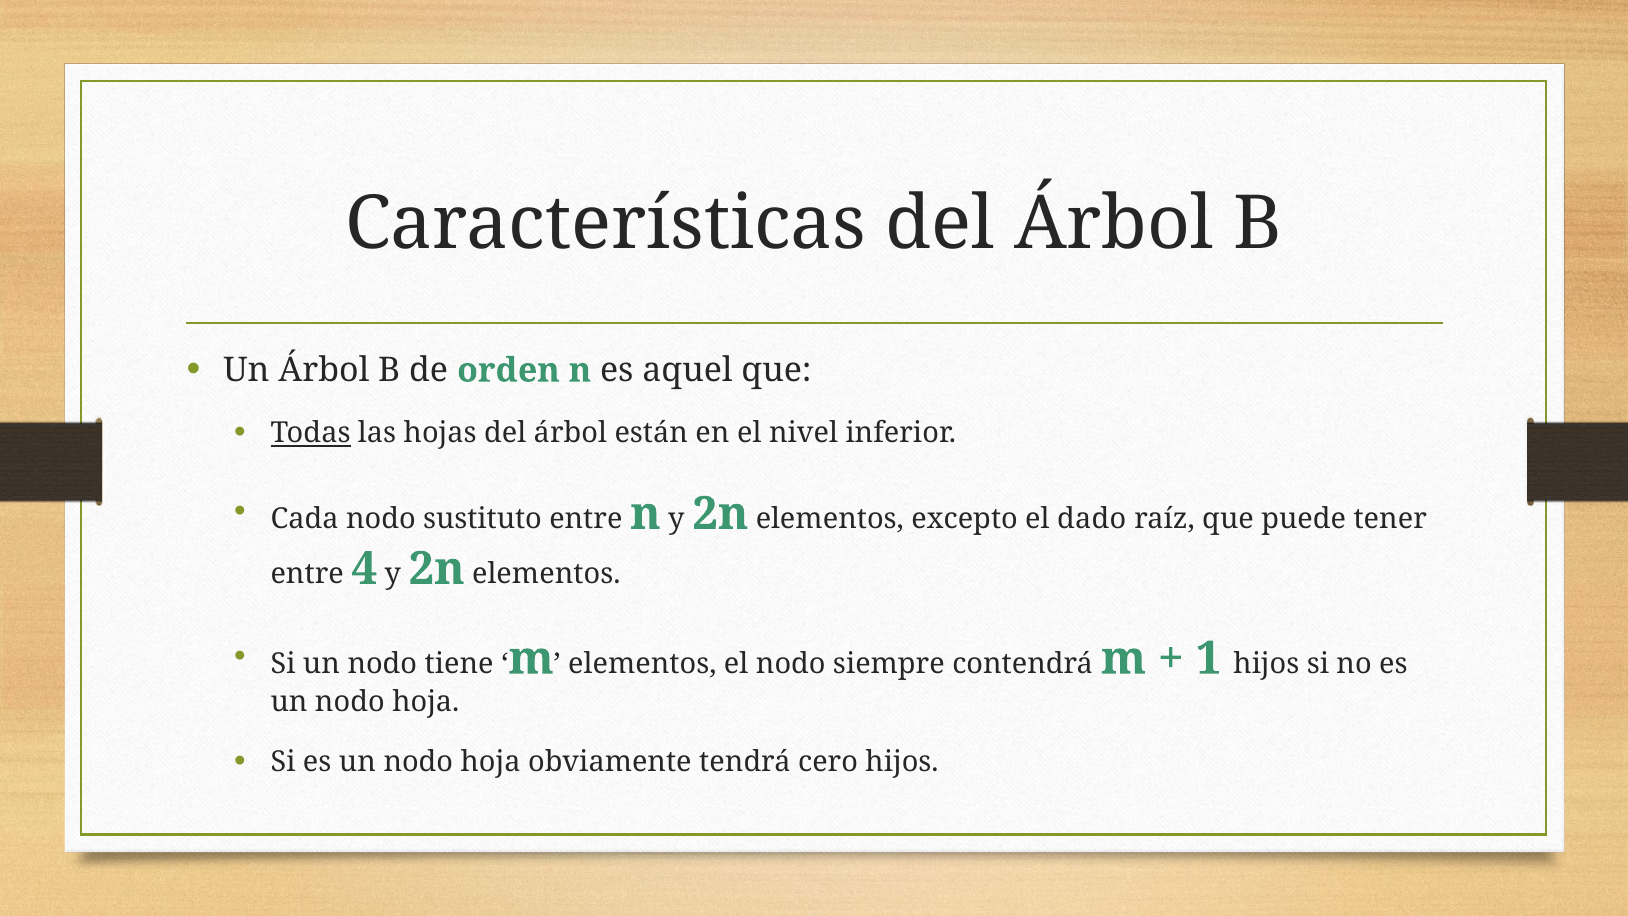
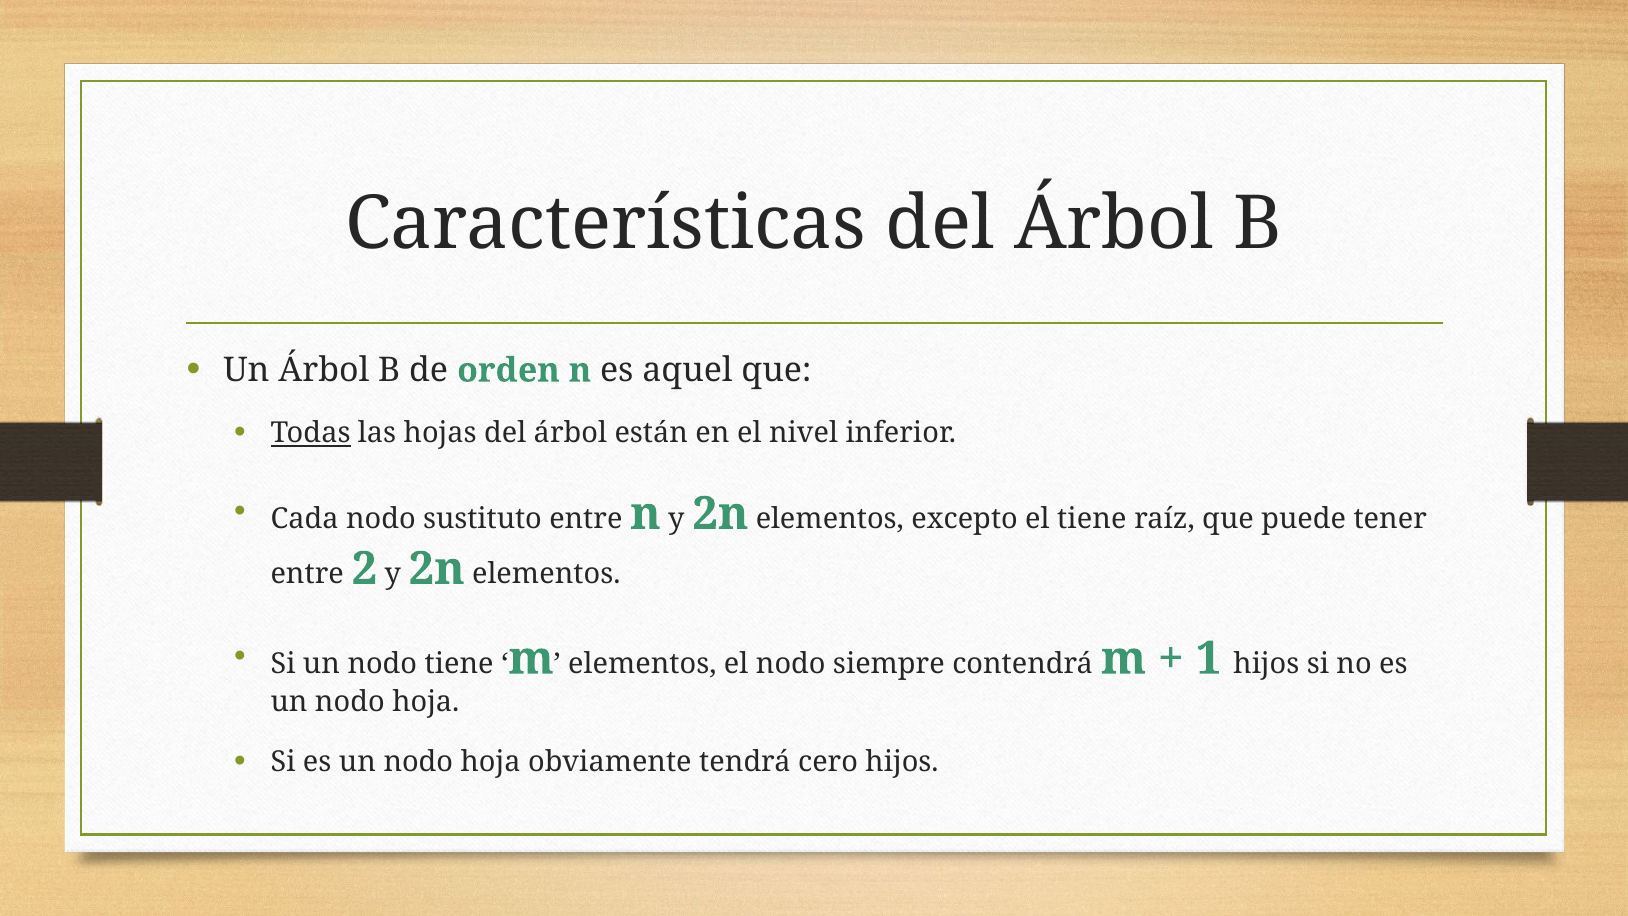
el dado: dado -> tiene (1092, 519)
4: 4 -> 2 (364, 569)
